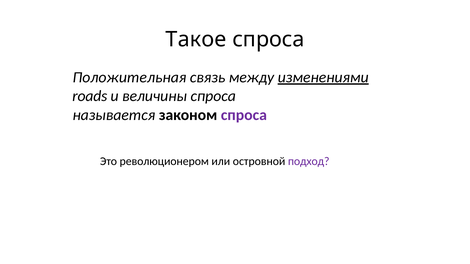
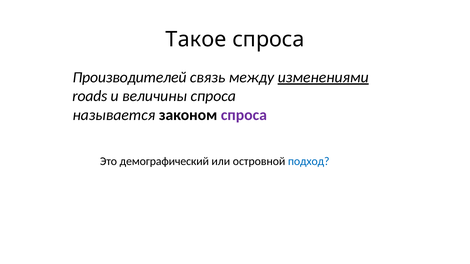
Положительная: Положительная -> Производителей (129, 77)
революционером: революционером -> демографический (164, 161)
подход colour: purple -> blue (309, 161)
